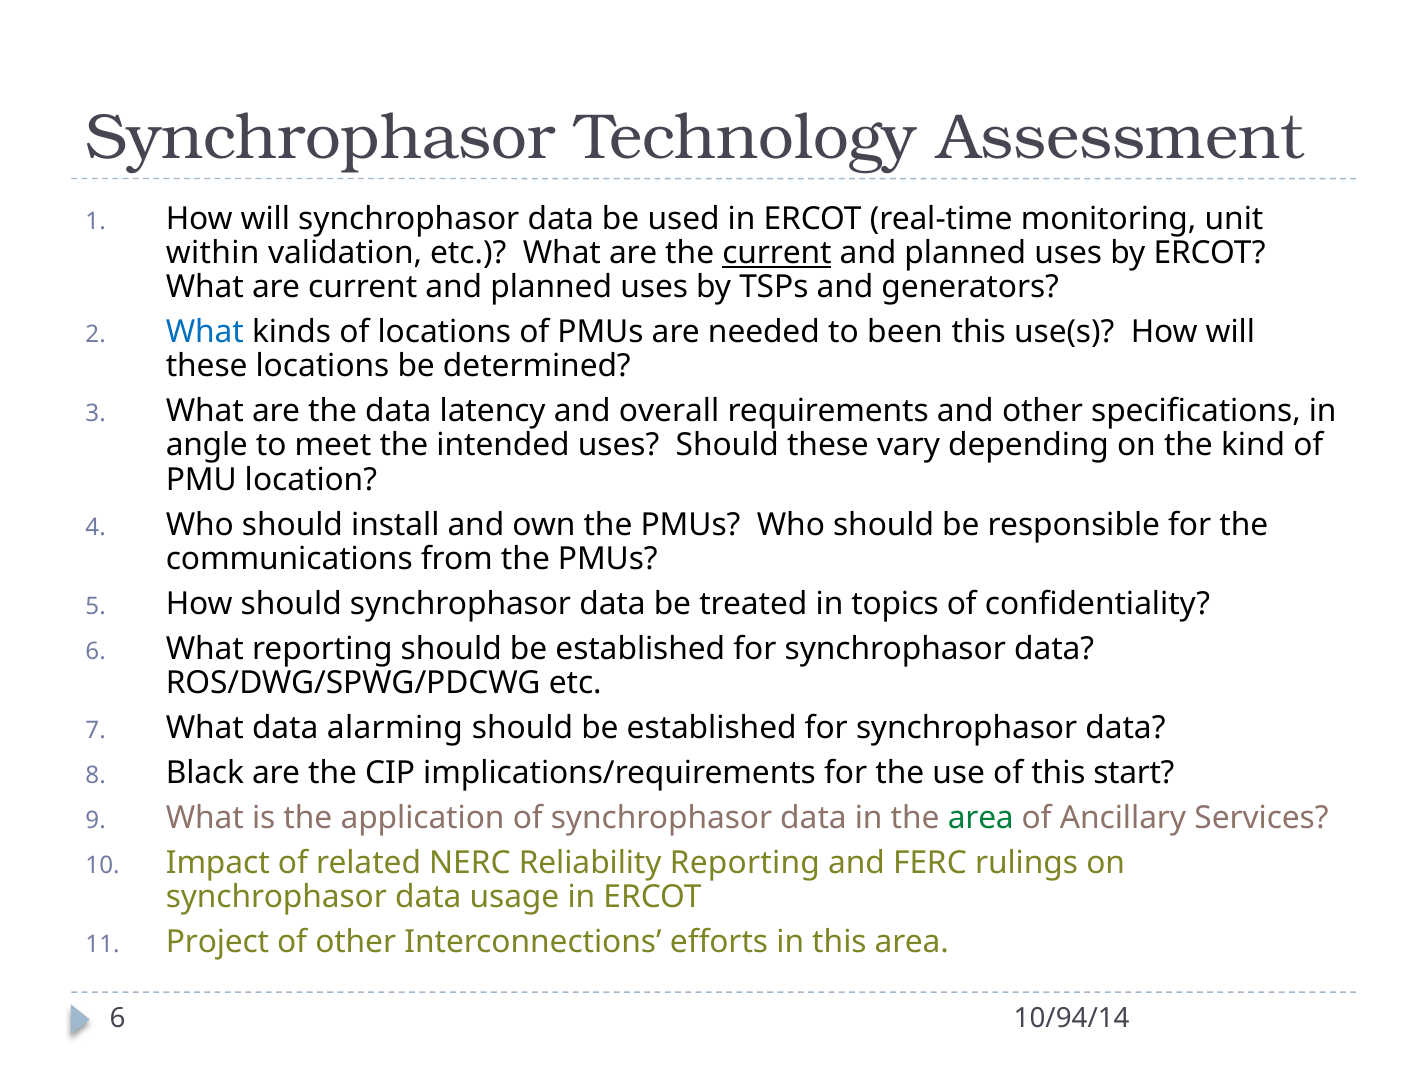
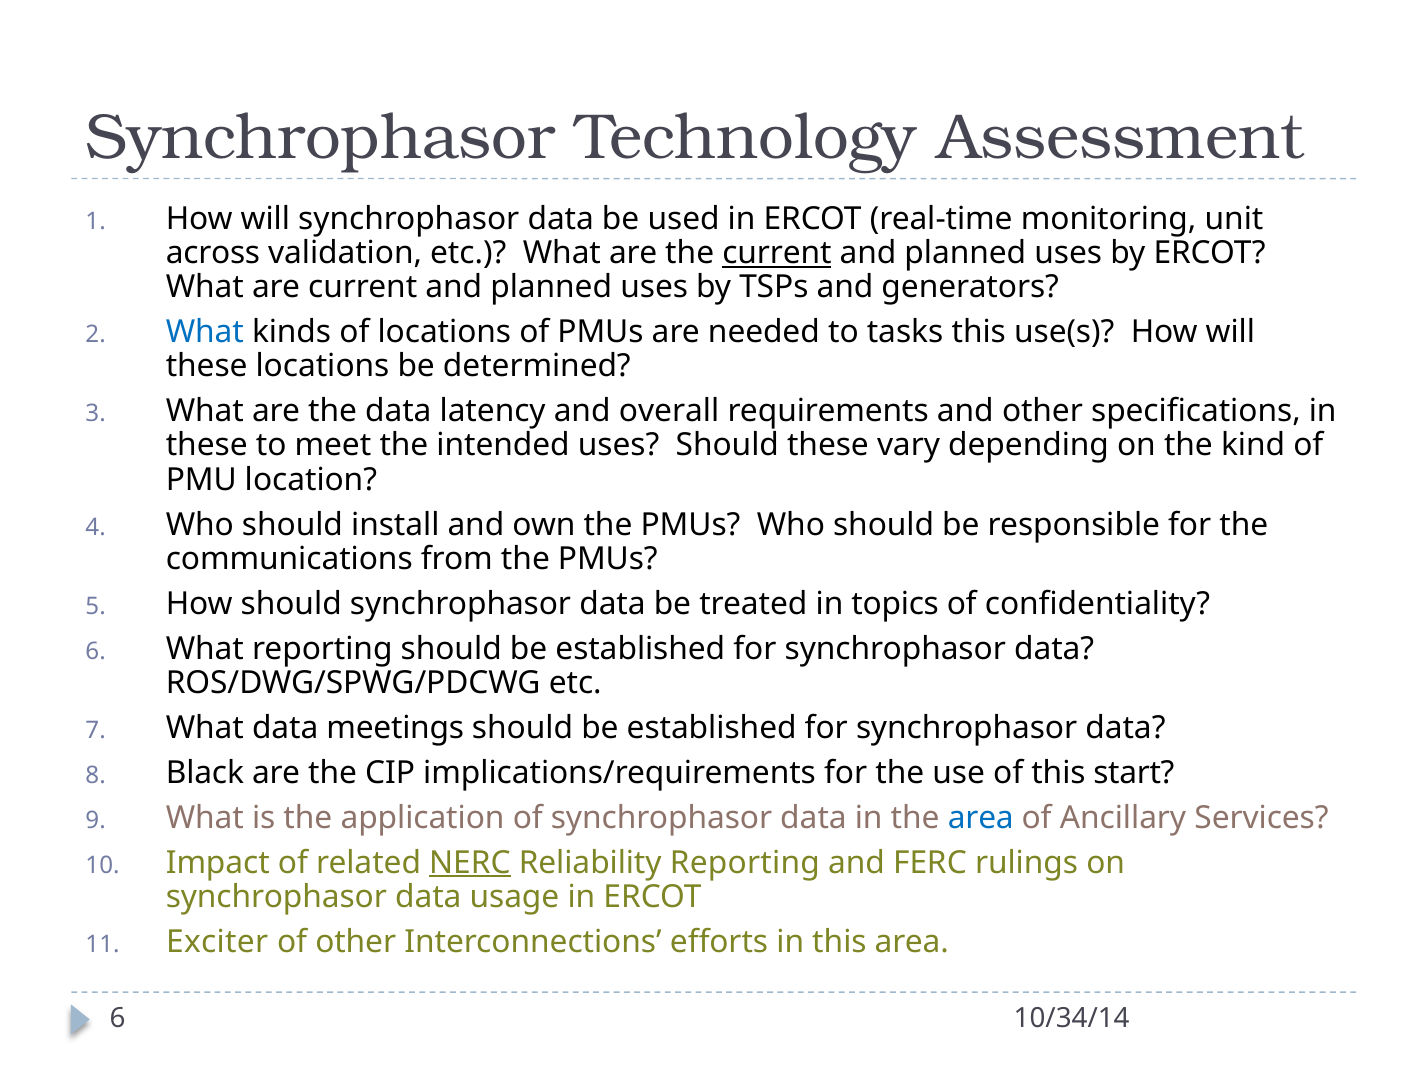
within: within -> across (213, 253)
been: been -> tasks (905, 332)
angle: angle -> these (207, 445)
alarming: alarming -> meetings (395, 728)
area colour: green -> blue (981, 818)
NERC underline: none -> present (470, 863)
Project: Project -> Exciter (217, 942)
10/94/14: 10/94/14 -> 10/34/14 (1072, 1018)
